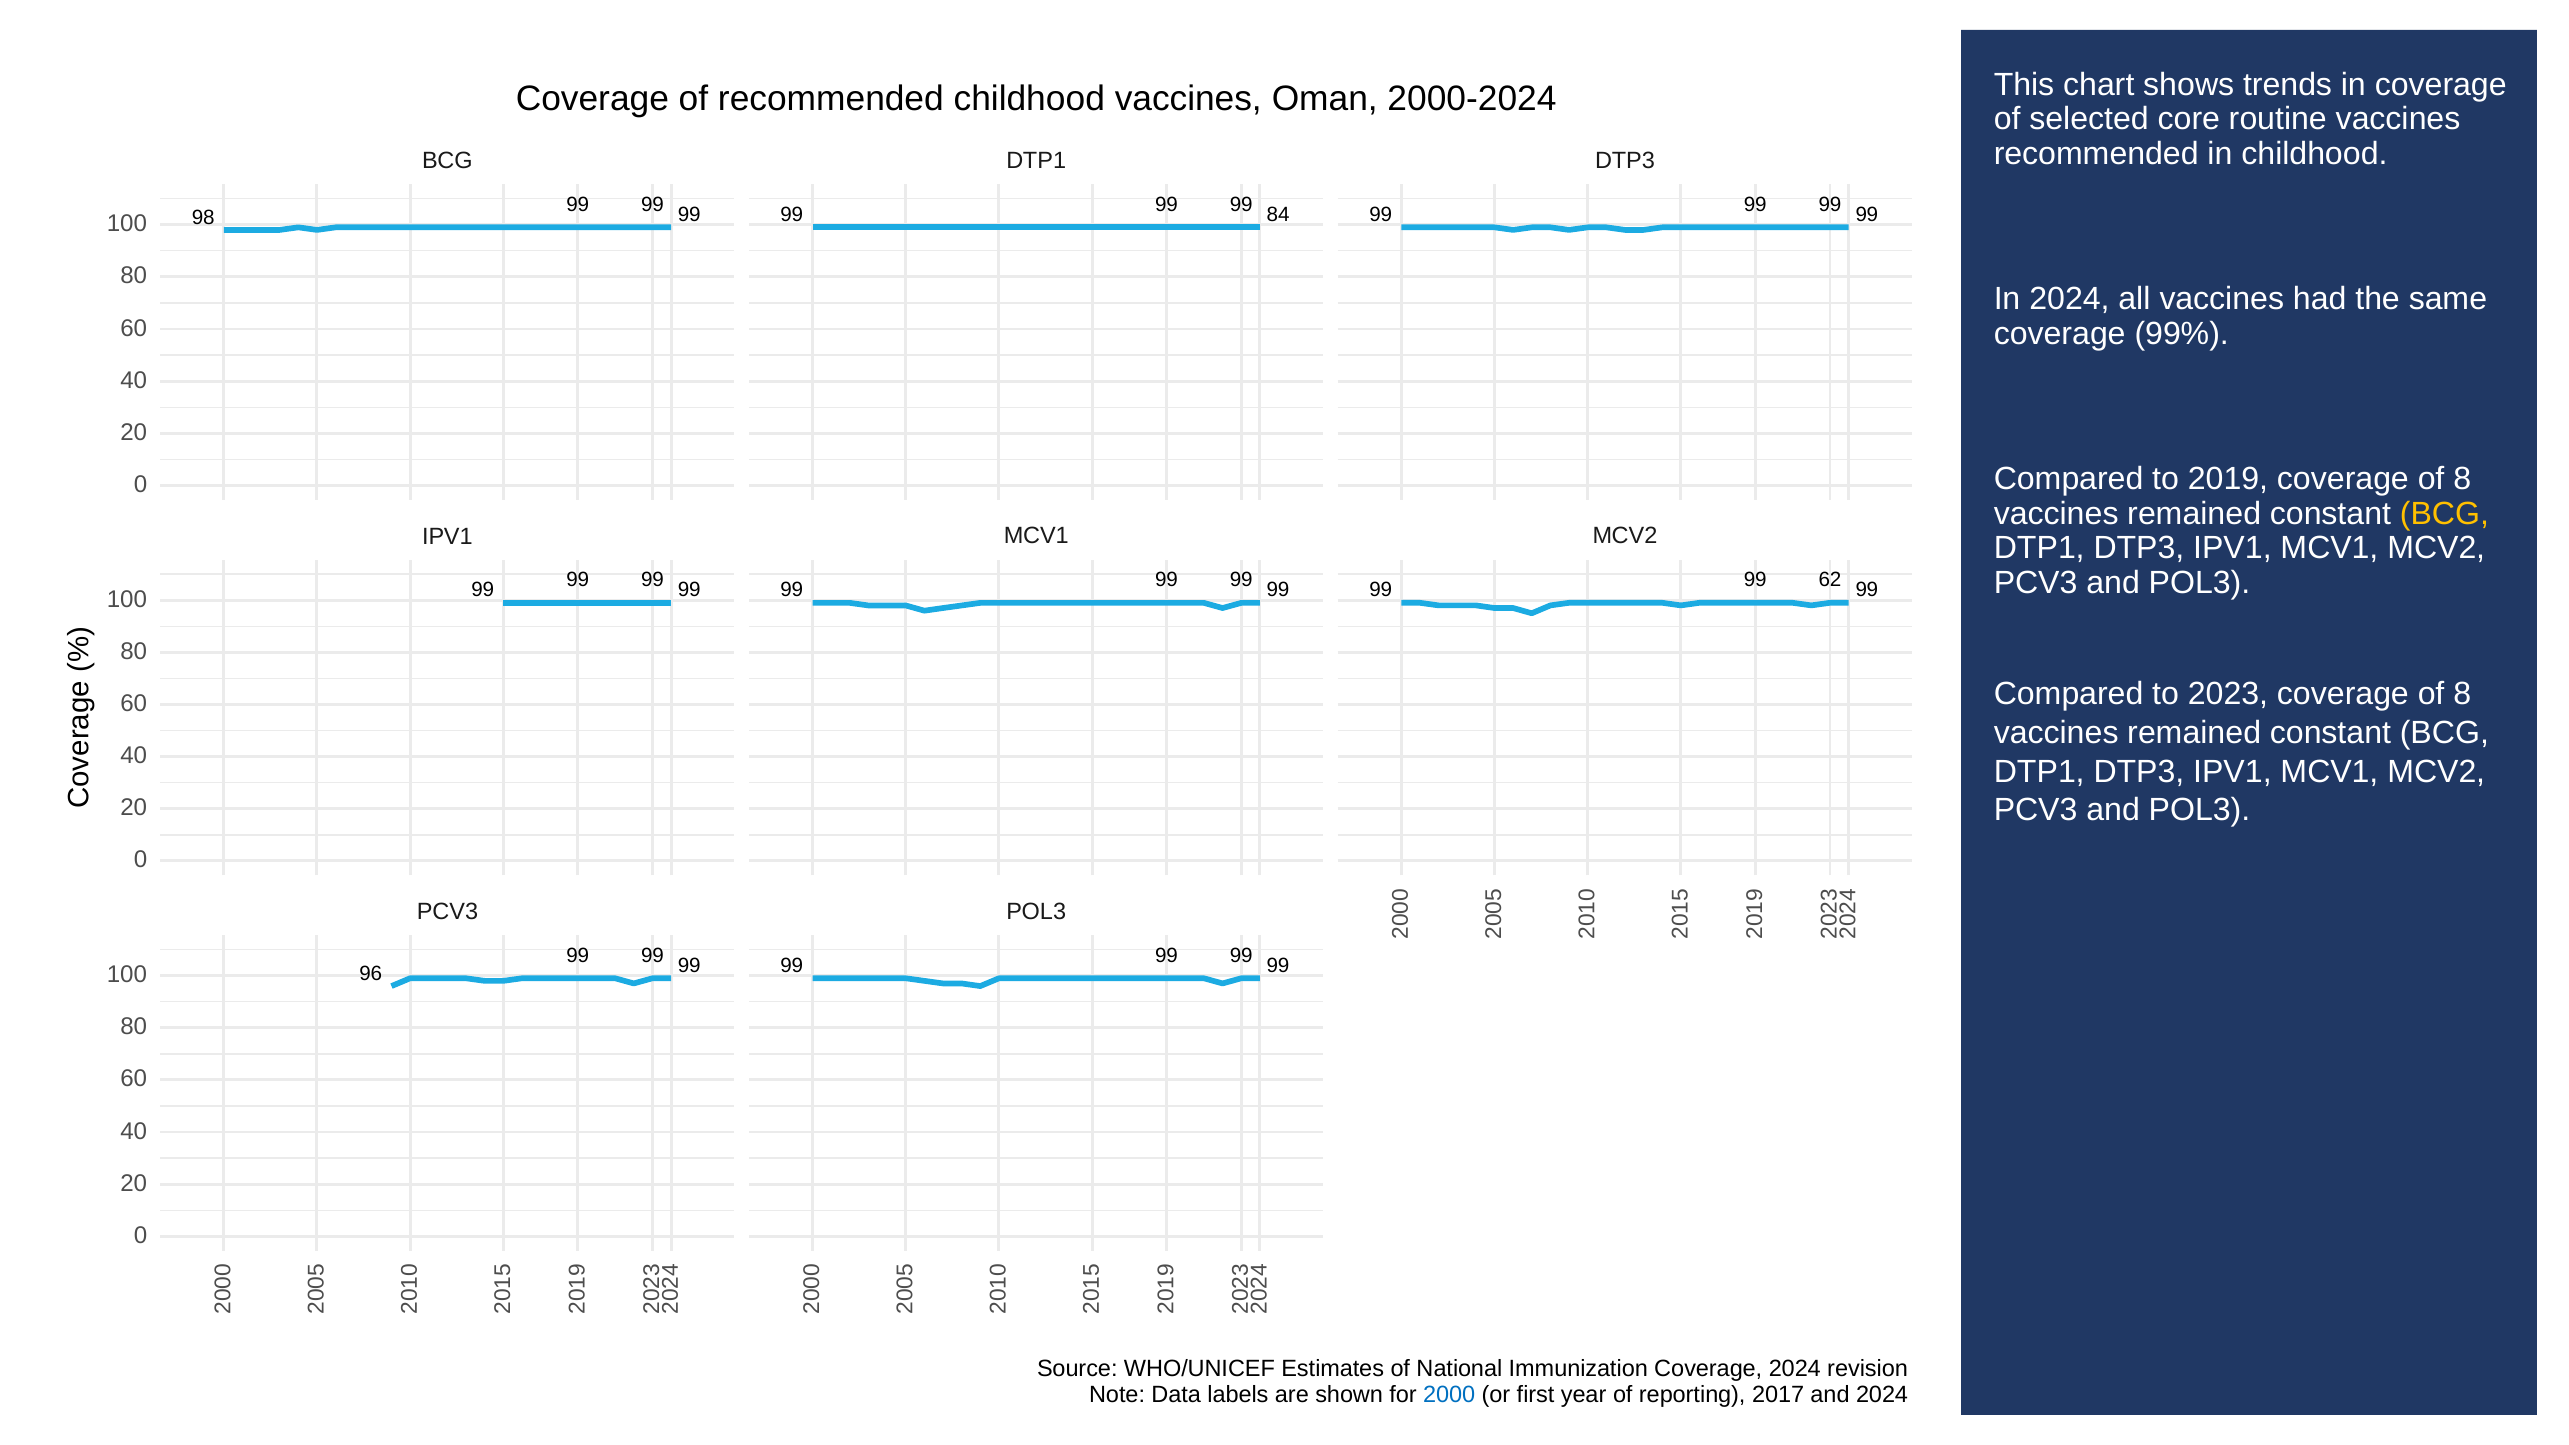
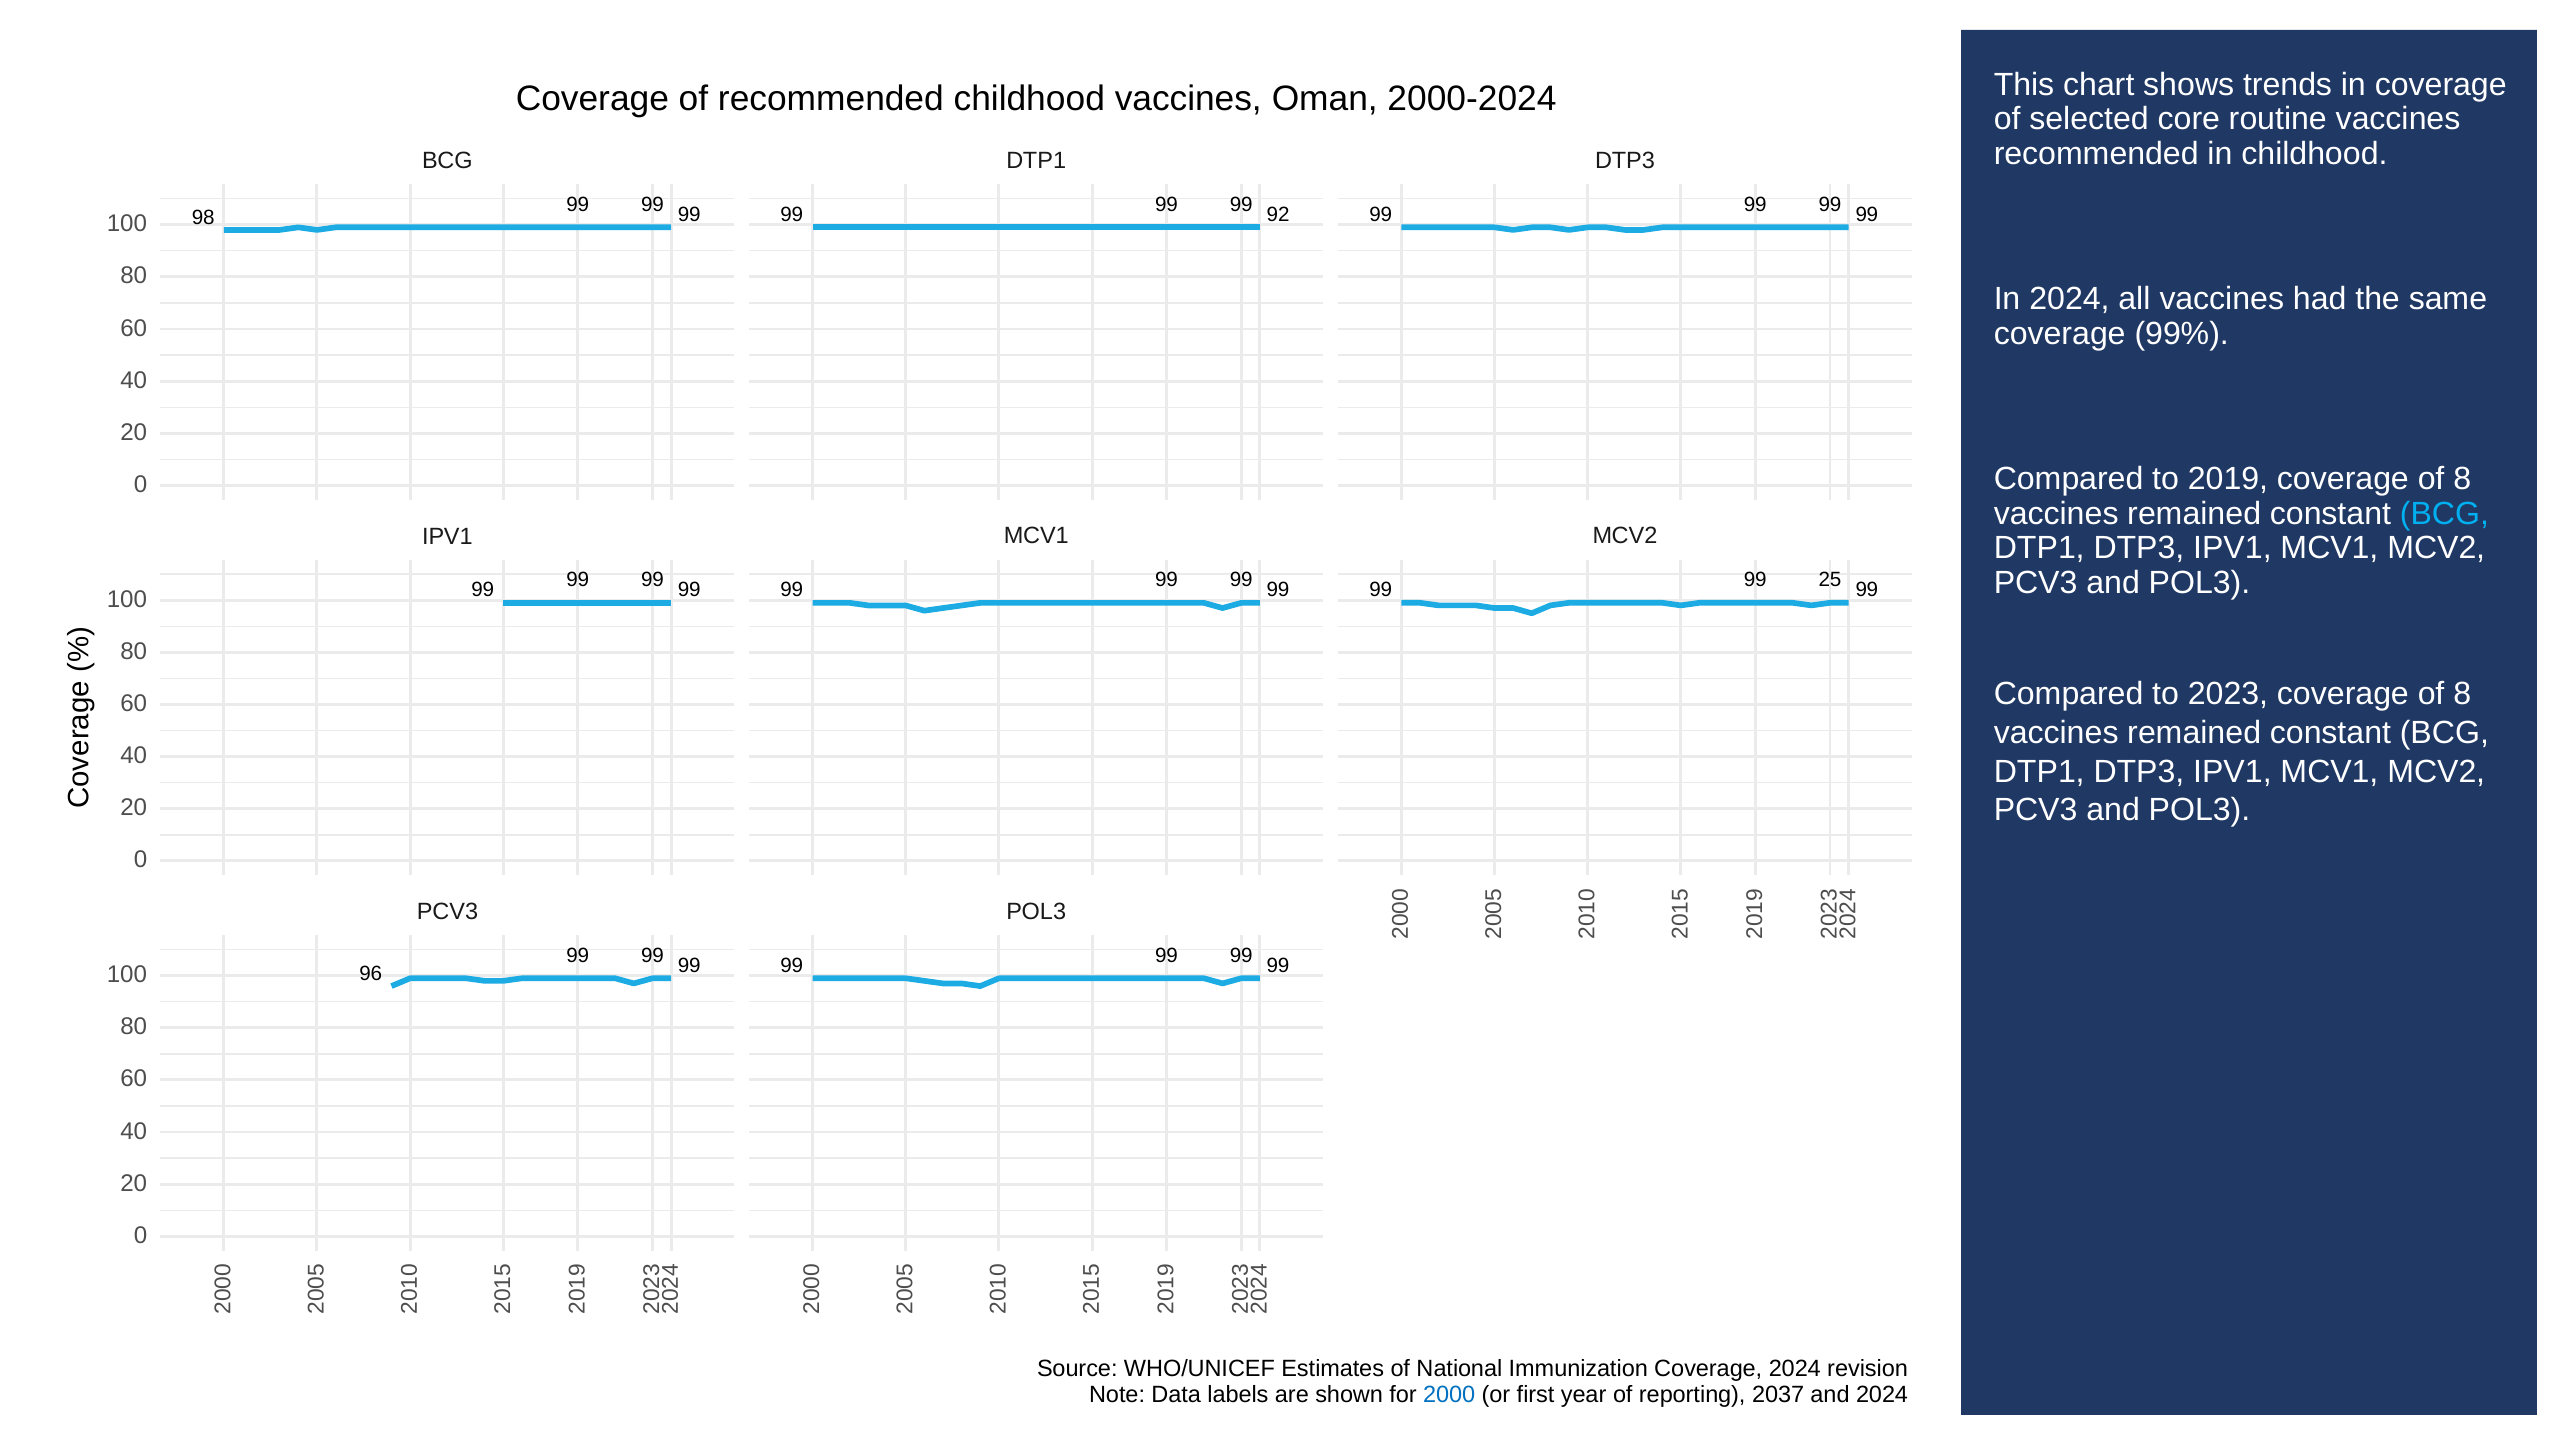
84: 84 -> 92 (1278, 215)
BCG colour: yellow -> light blue (2444, 513)
62: 62 -> 25 (1830, 580)
2017: 2017 -> 2037 (1778, 1394)
